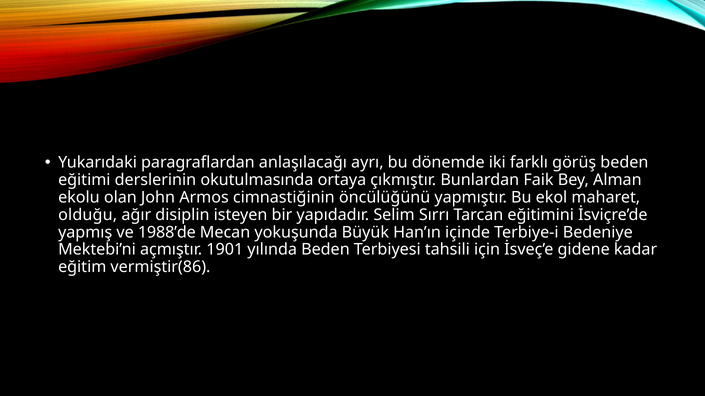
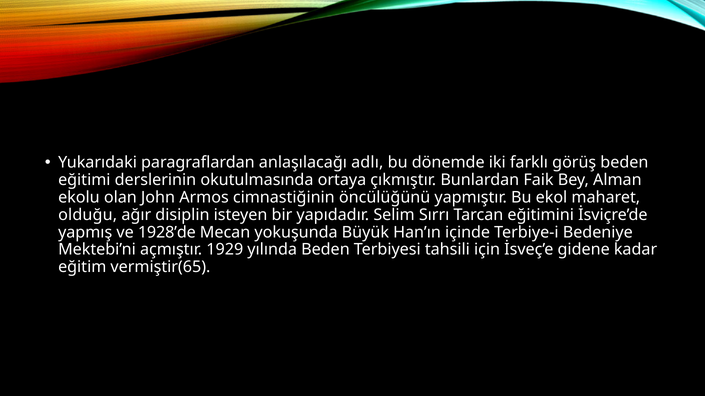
ayrı: ayrı -> adlı (367, 163)
1988’de: 1988’de -> 1928’de (167, 233)
1901: 1901 -> 1929 (225, 250)
vermiştir(86: vermiştir(86 -> vermiştir(65 (160, 267)
